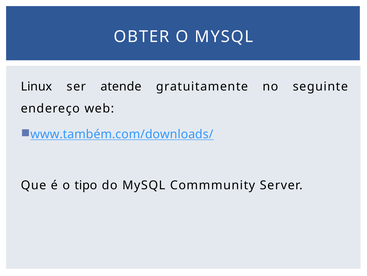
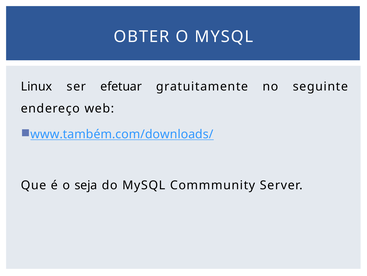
atende: atende -> efetuar (121, 86)
tipo: tipo -> seja (86, 185)
